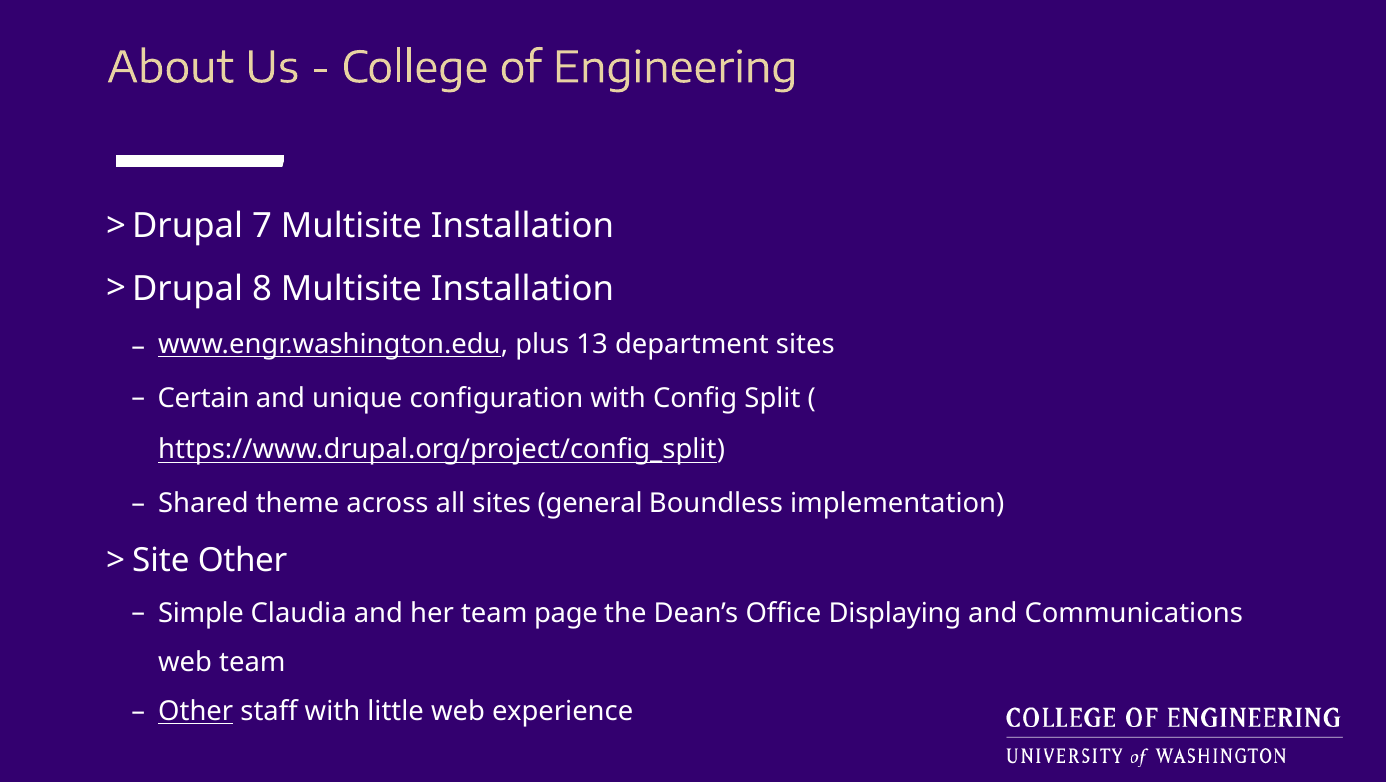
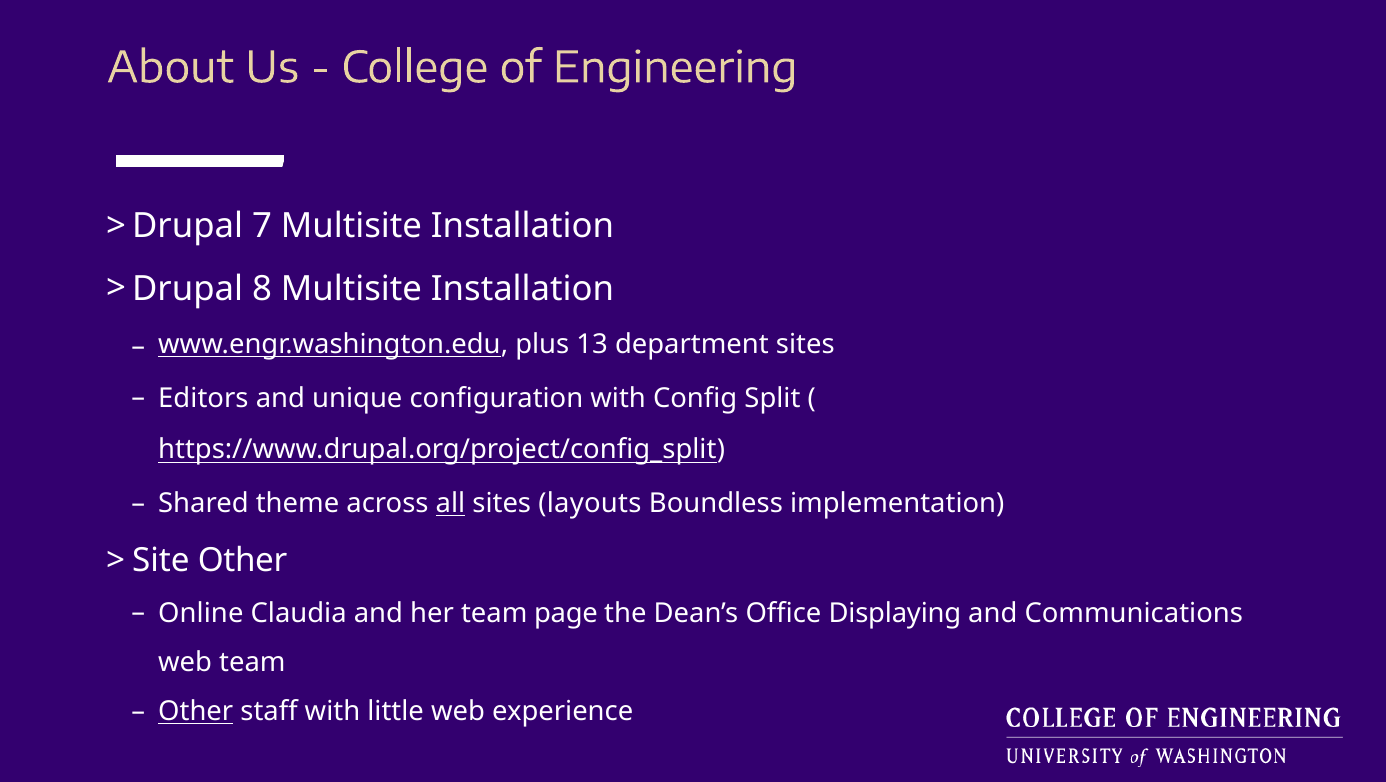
Certain: Certain -> Editors (203, 398)
all underline: none -> present (450, 504)
general: general -> layouts (590, 504)
Simple: Simple -> Online (201, 613)
